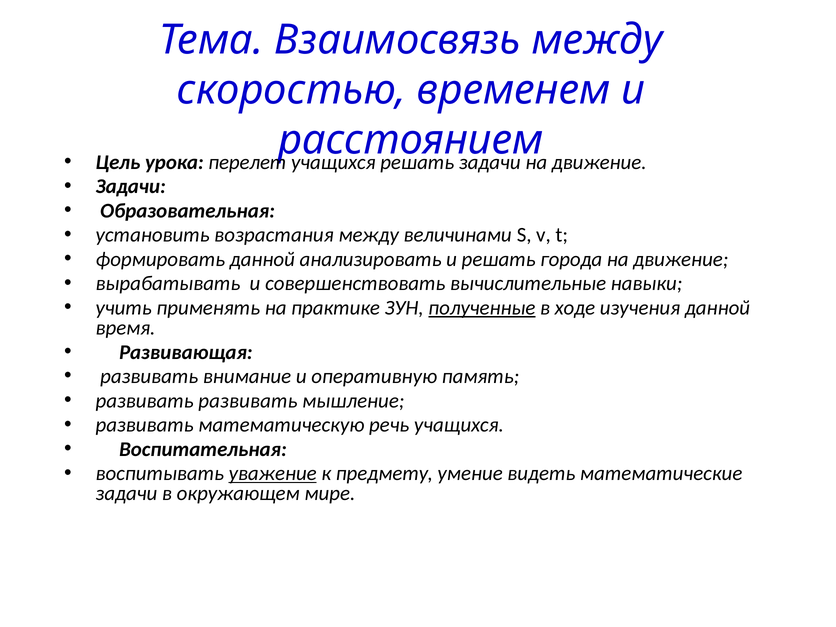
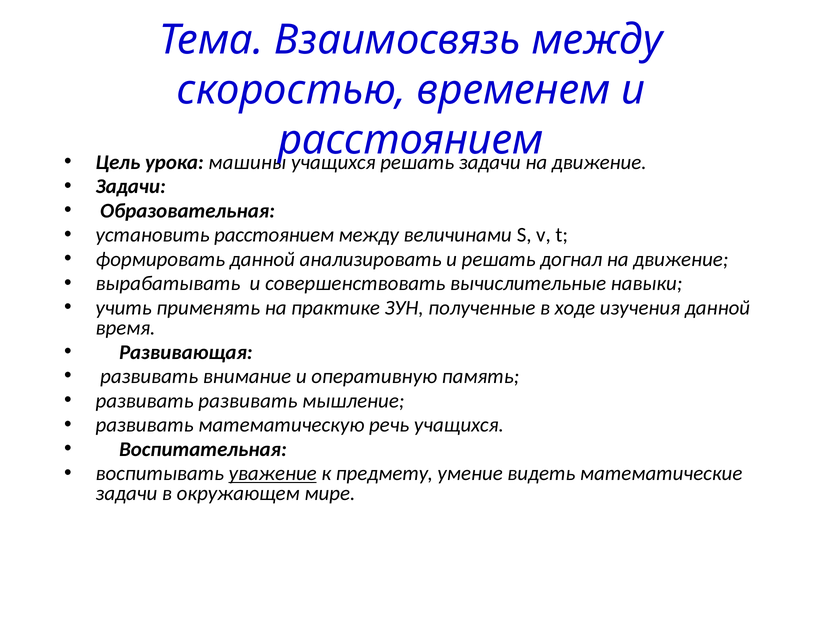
перелет: перелет -> машины (247, 162)
установить возрастания: возрастания -> расстоянием (274, 235)
города: города -> догнал (571, 259)
полученные underline: present -> none (482, 308)
